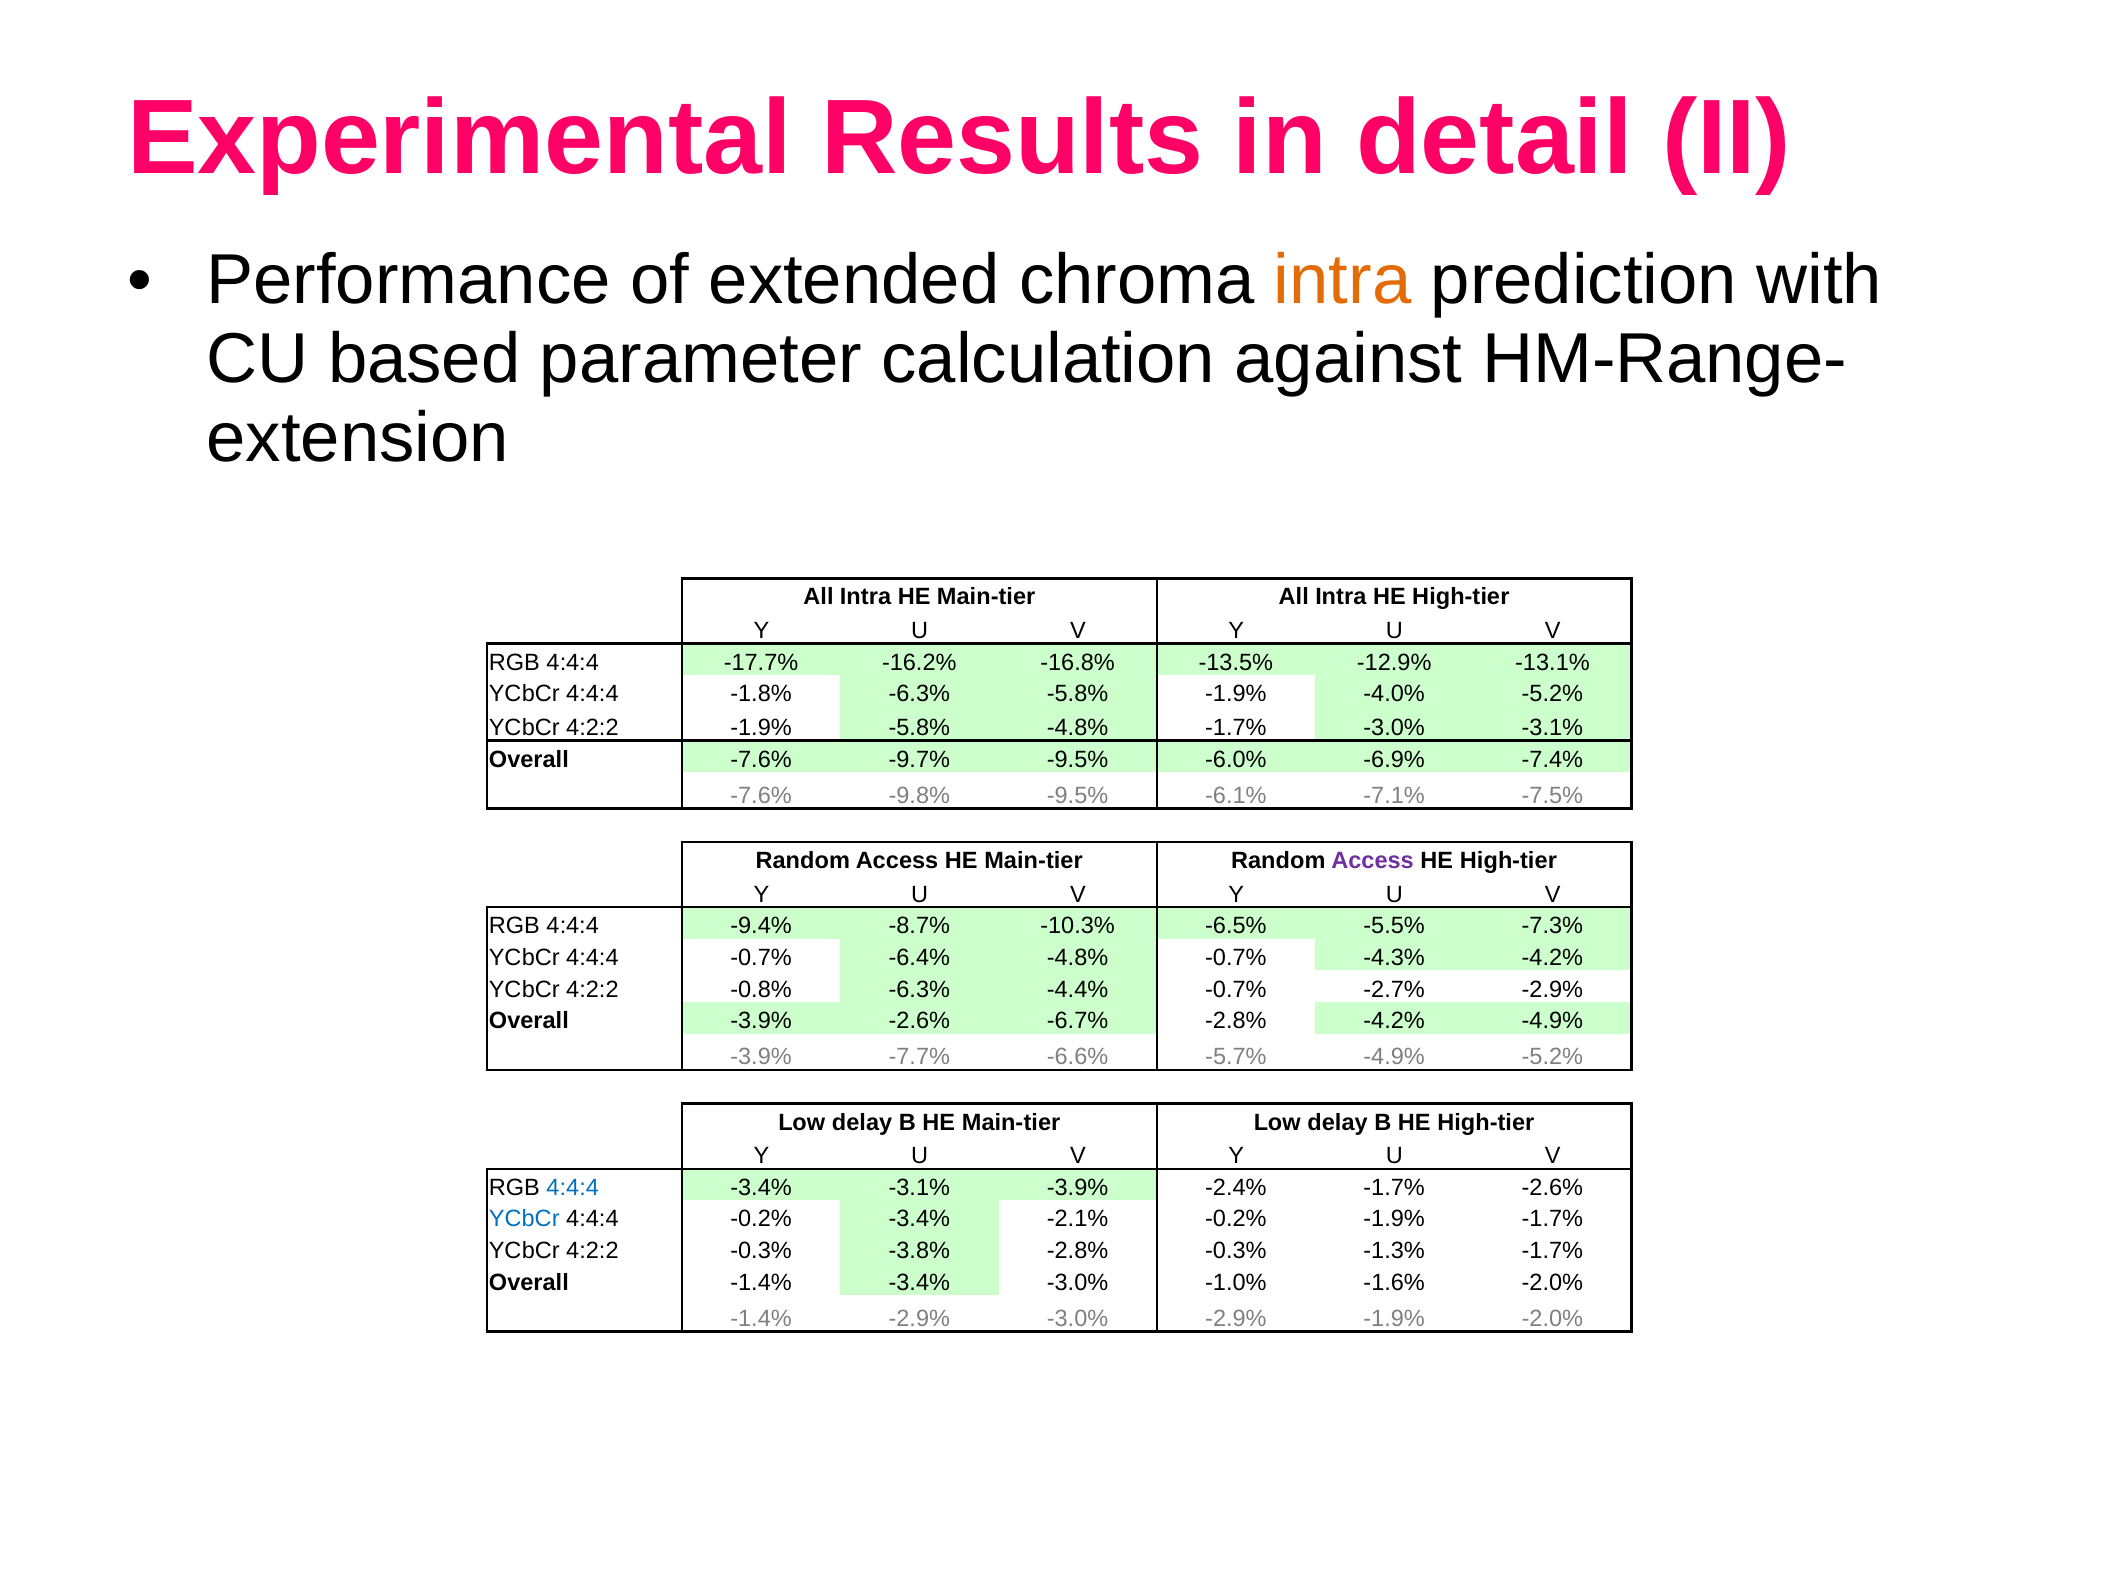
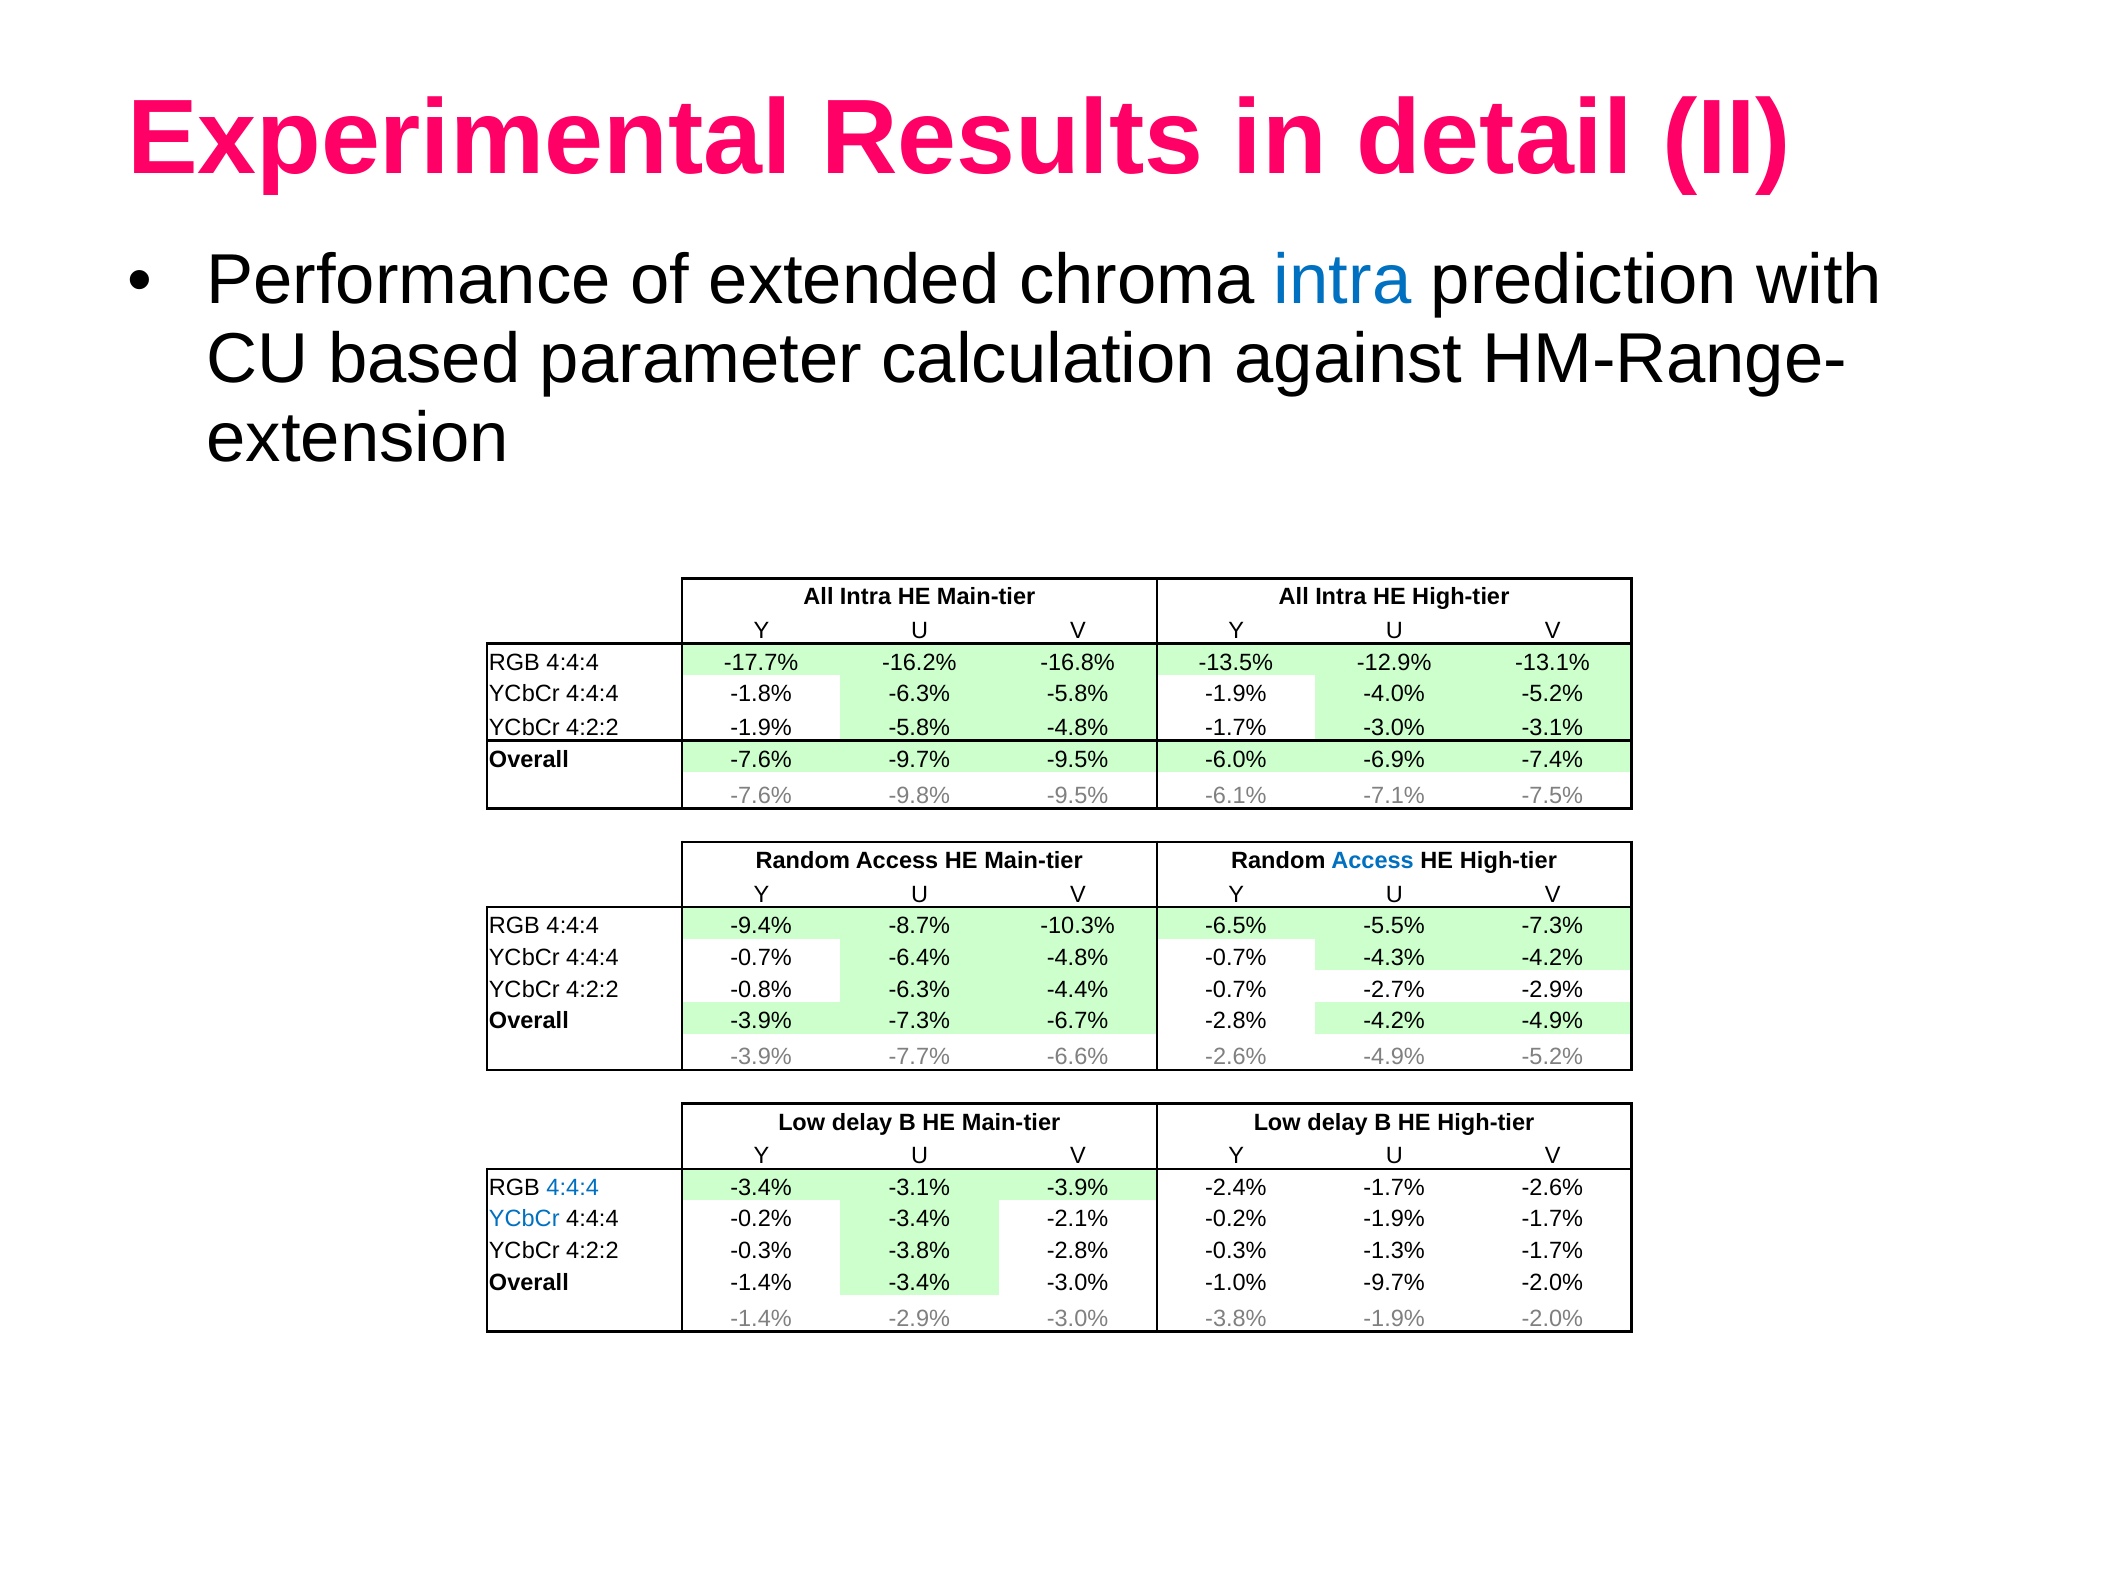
intra colour: orange -> blue (1343, 281)
Access colour: purple -> blue (1373, 861)
-3.9% -2.6%: -2.6% -> -7.3% (919, 1021)
-6.6% -5.7%: -5.7% -> -2.6% (1236, 1057)
-1.0% -1.6%: -1.6% -> -9.7% (1394, 1283)
-3.0% -2.9%: -2.9% -> -3.8% (1236, 1319)
